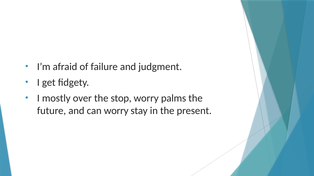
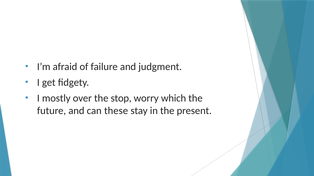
palms: palms -> which (174, 99)
can worry: worry -> these (116, 111)
